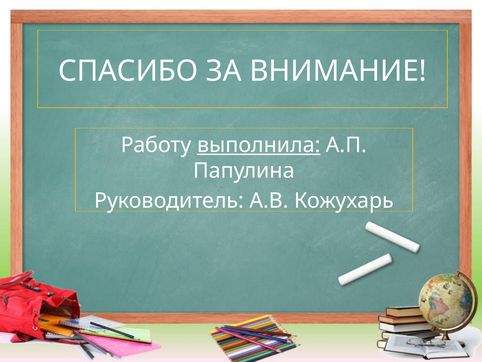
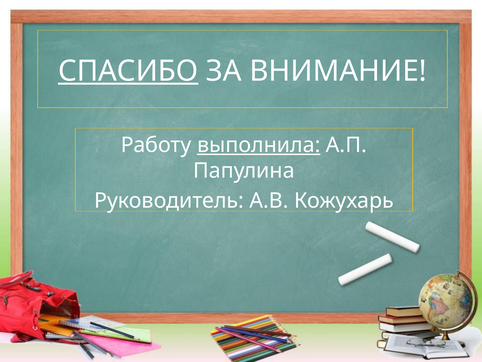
СПАСИБО underline: none -> present (128, 71)
